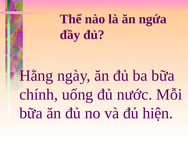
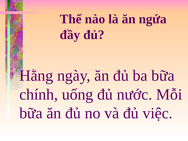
hiện: hiện -> việc (158, 113)
